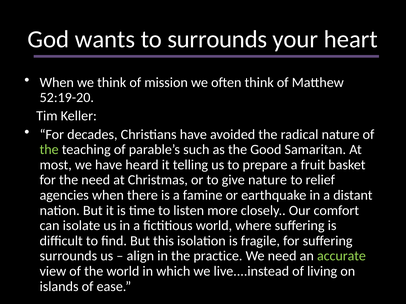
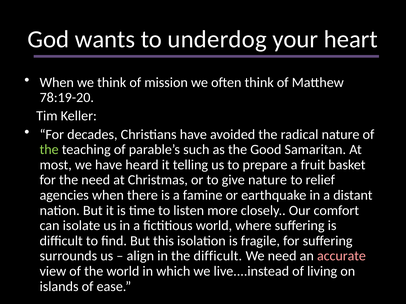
to surrounds: surrounds -> underdog (217, 39)
52:19-20: 52:19-20 -> 78:19-20 (67, 98)
the practice: practice -> difficult (218, 256)
accurate colour: light green -> pink (341, 256)
